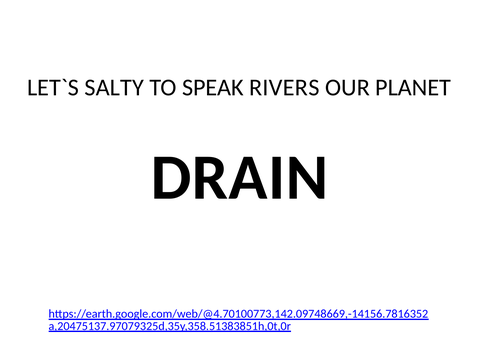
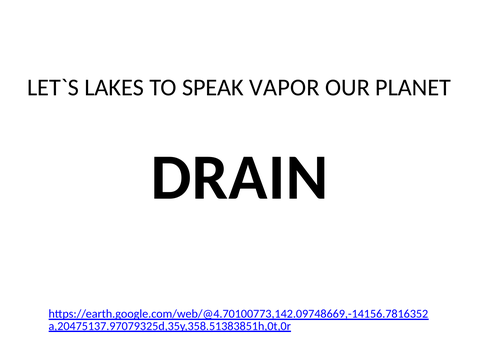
SALTY: SALTY -> LAKES (114, 88)
RIVERS: RIVERS -> VAPOR (284, 88)
